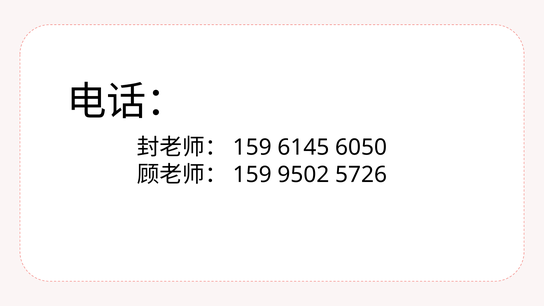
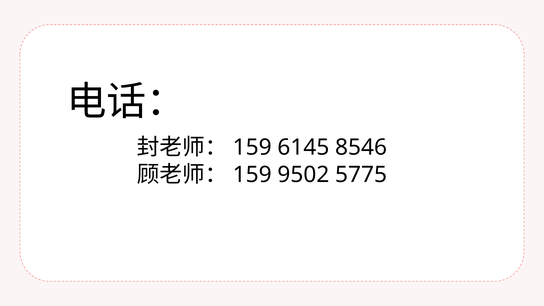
6050: 6050 -> 8546 (361, 147)
5726: 5726 -> 5775 (361, 175)
